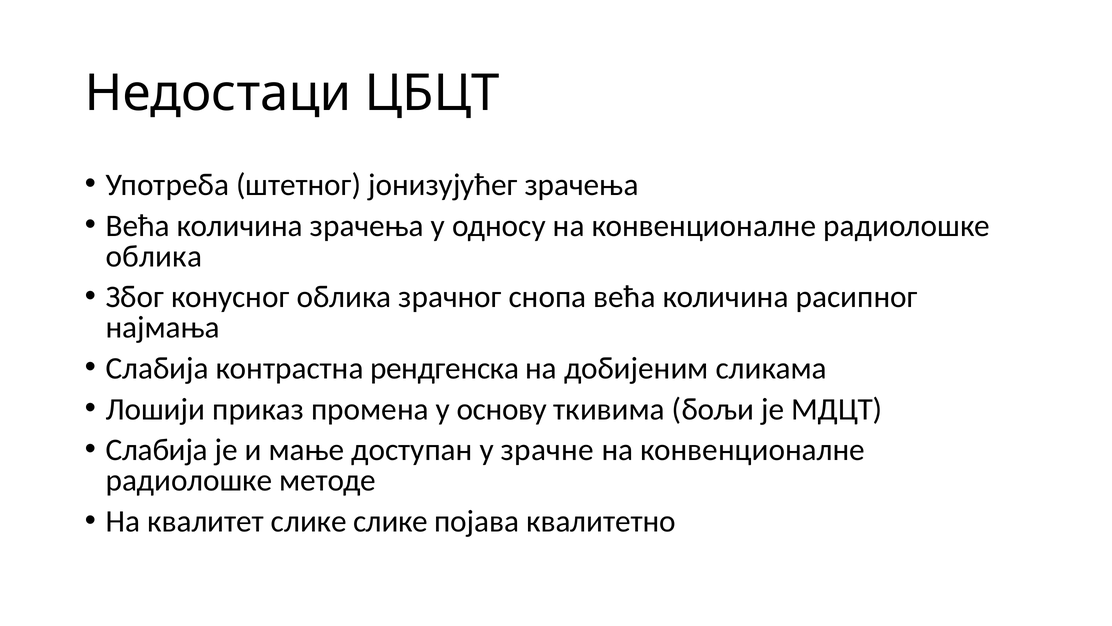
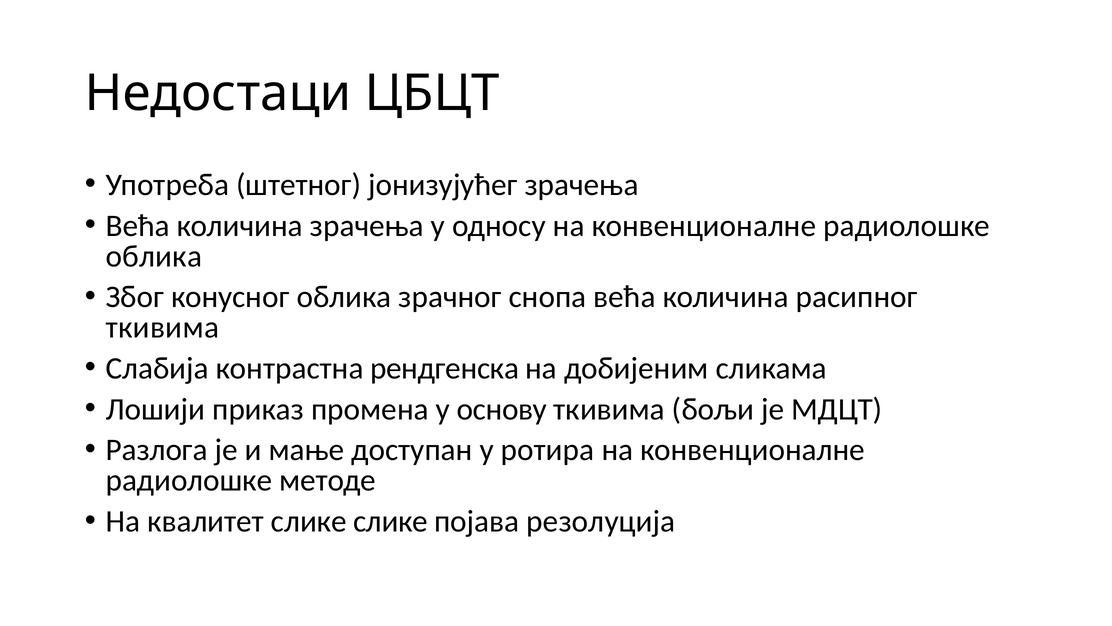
најмања: најмања -> ткивима (162, 327)
Слабија: Слабија -> Разлога (157, 450)
зрачне: зрачне -> ротира (548, 450)
квалитетно: квалитетно -> резолуција (601, 521)
